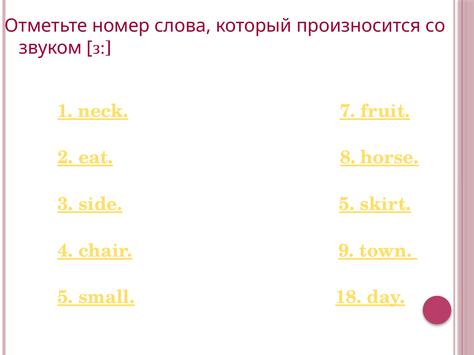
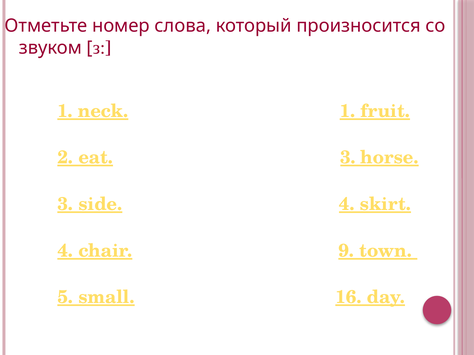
neck 7: 7 -> 1 (348, 111)
eat 8: 8 -> 3 (348, 158)
side 5: 5 -> 4 (347, 204)
18: 18 -> 16 (348, 298)
